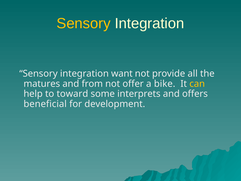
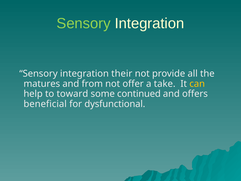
Sensory colour: yellow -> light green (84, 23)
want: want -> their (122, 74)
bike: bike -> take (165, 84)
interprets: interprets -> continued (139, 94)
development: development -> dysfunctional (115, 104)
